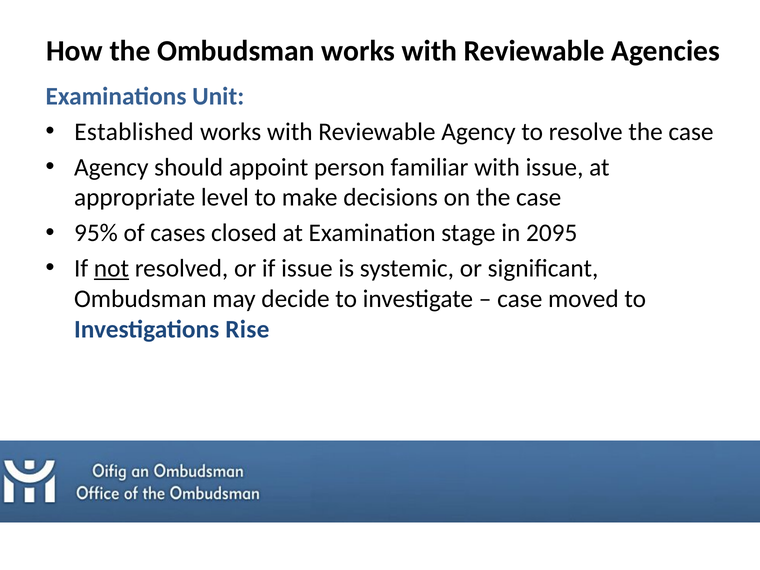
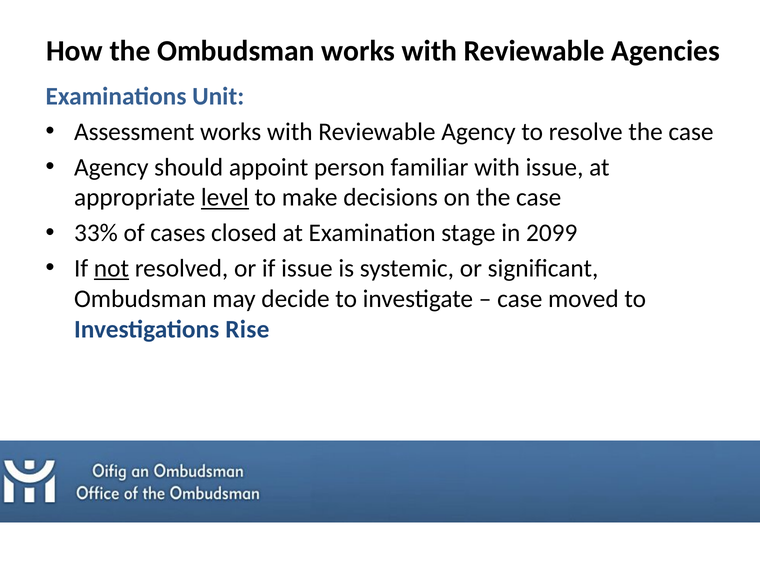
Established: Established -> Assessment (134, 132)
level underline: none -> present (225, 198)
95%: 95% -> 33% (96, 233)
2095: 2095 -> 2099 (552, 233)
